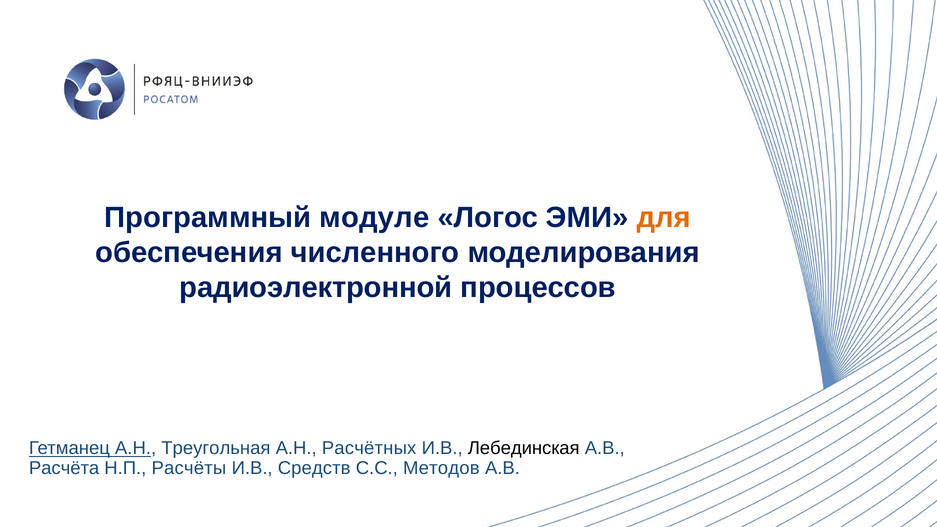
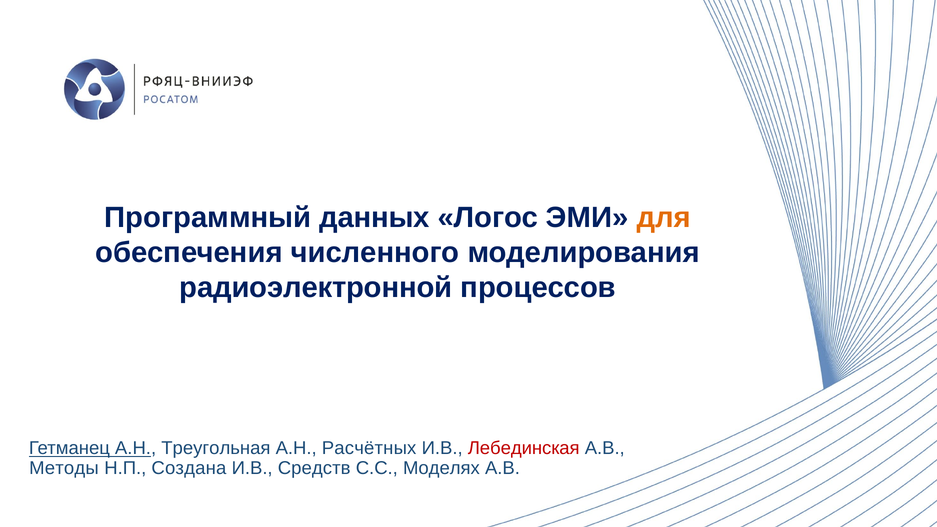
модуле: модуле -> данных (375, 217)
Лебединская colour: black -> red (524, 448)
Расчёта: Расчёта -> Методы (64, 468)
Расчёты: Расчёты -> Создана (189, 468)
Методов: Методов -> Моделях (441, 468)
